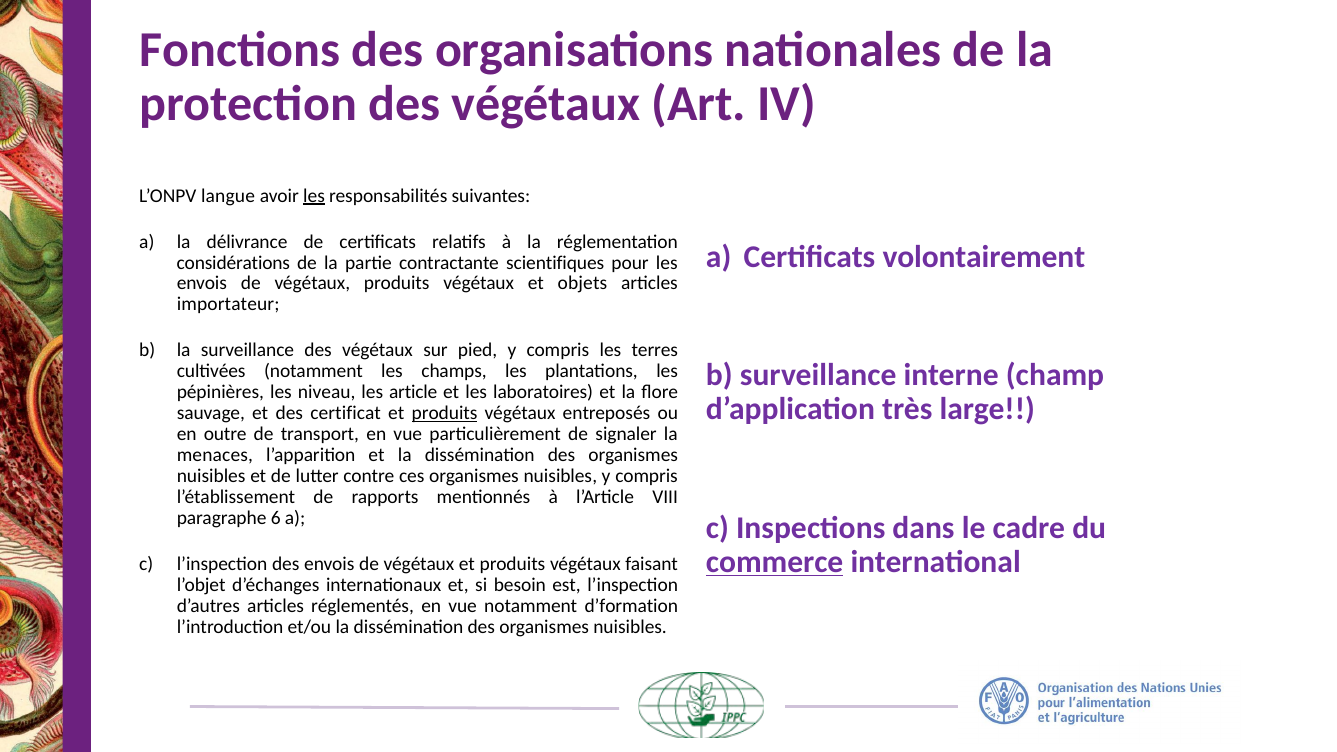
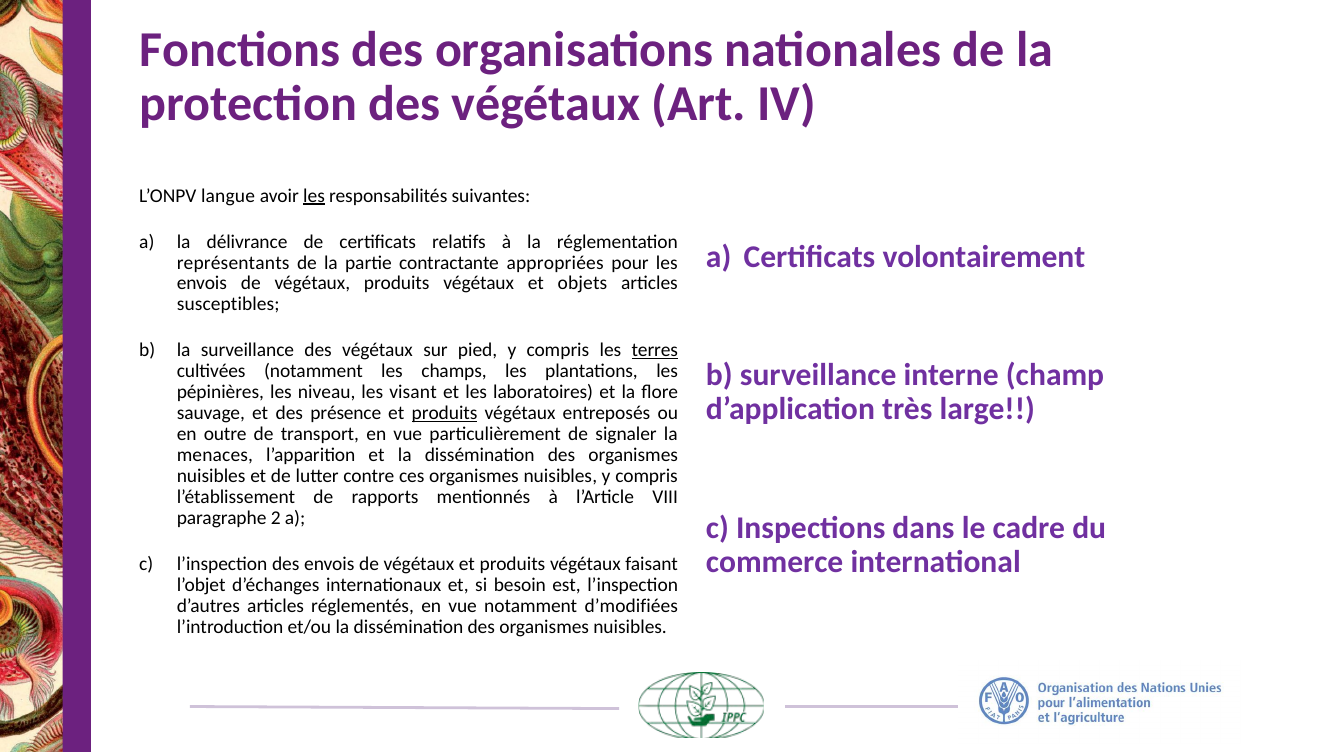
considérations: considérations -> représentants (233, 263)
scientifiques: scientifiques -> appropriées (555, 263)
importateur: importateur -> susceptibles (228, 305)
terres underline: none -> present (655, 351)
article: article -> visant (413, 392)
certificat: certificat -> présence (346, 413)
6: 6 -> 2 (276, 518)
commerce underline: present -> none (775, 562)
d’formation: d’formation -> d’modifiées (631, 606)
